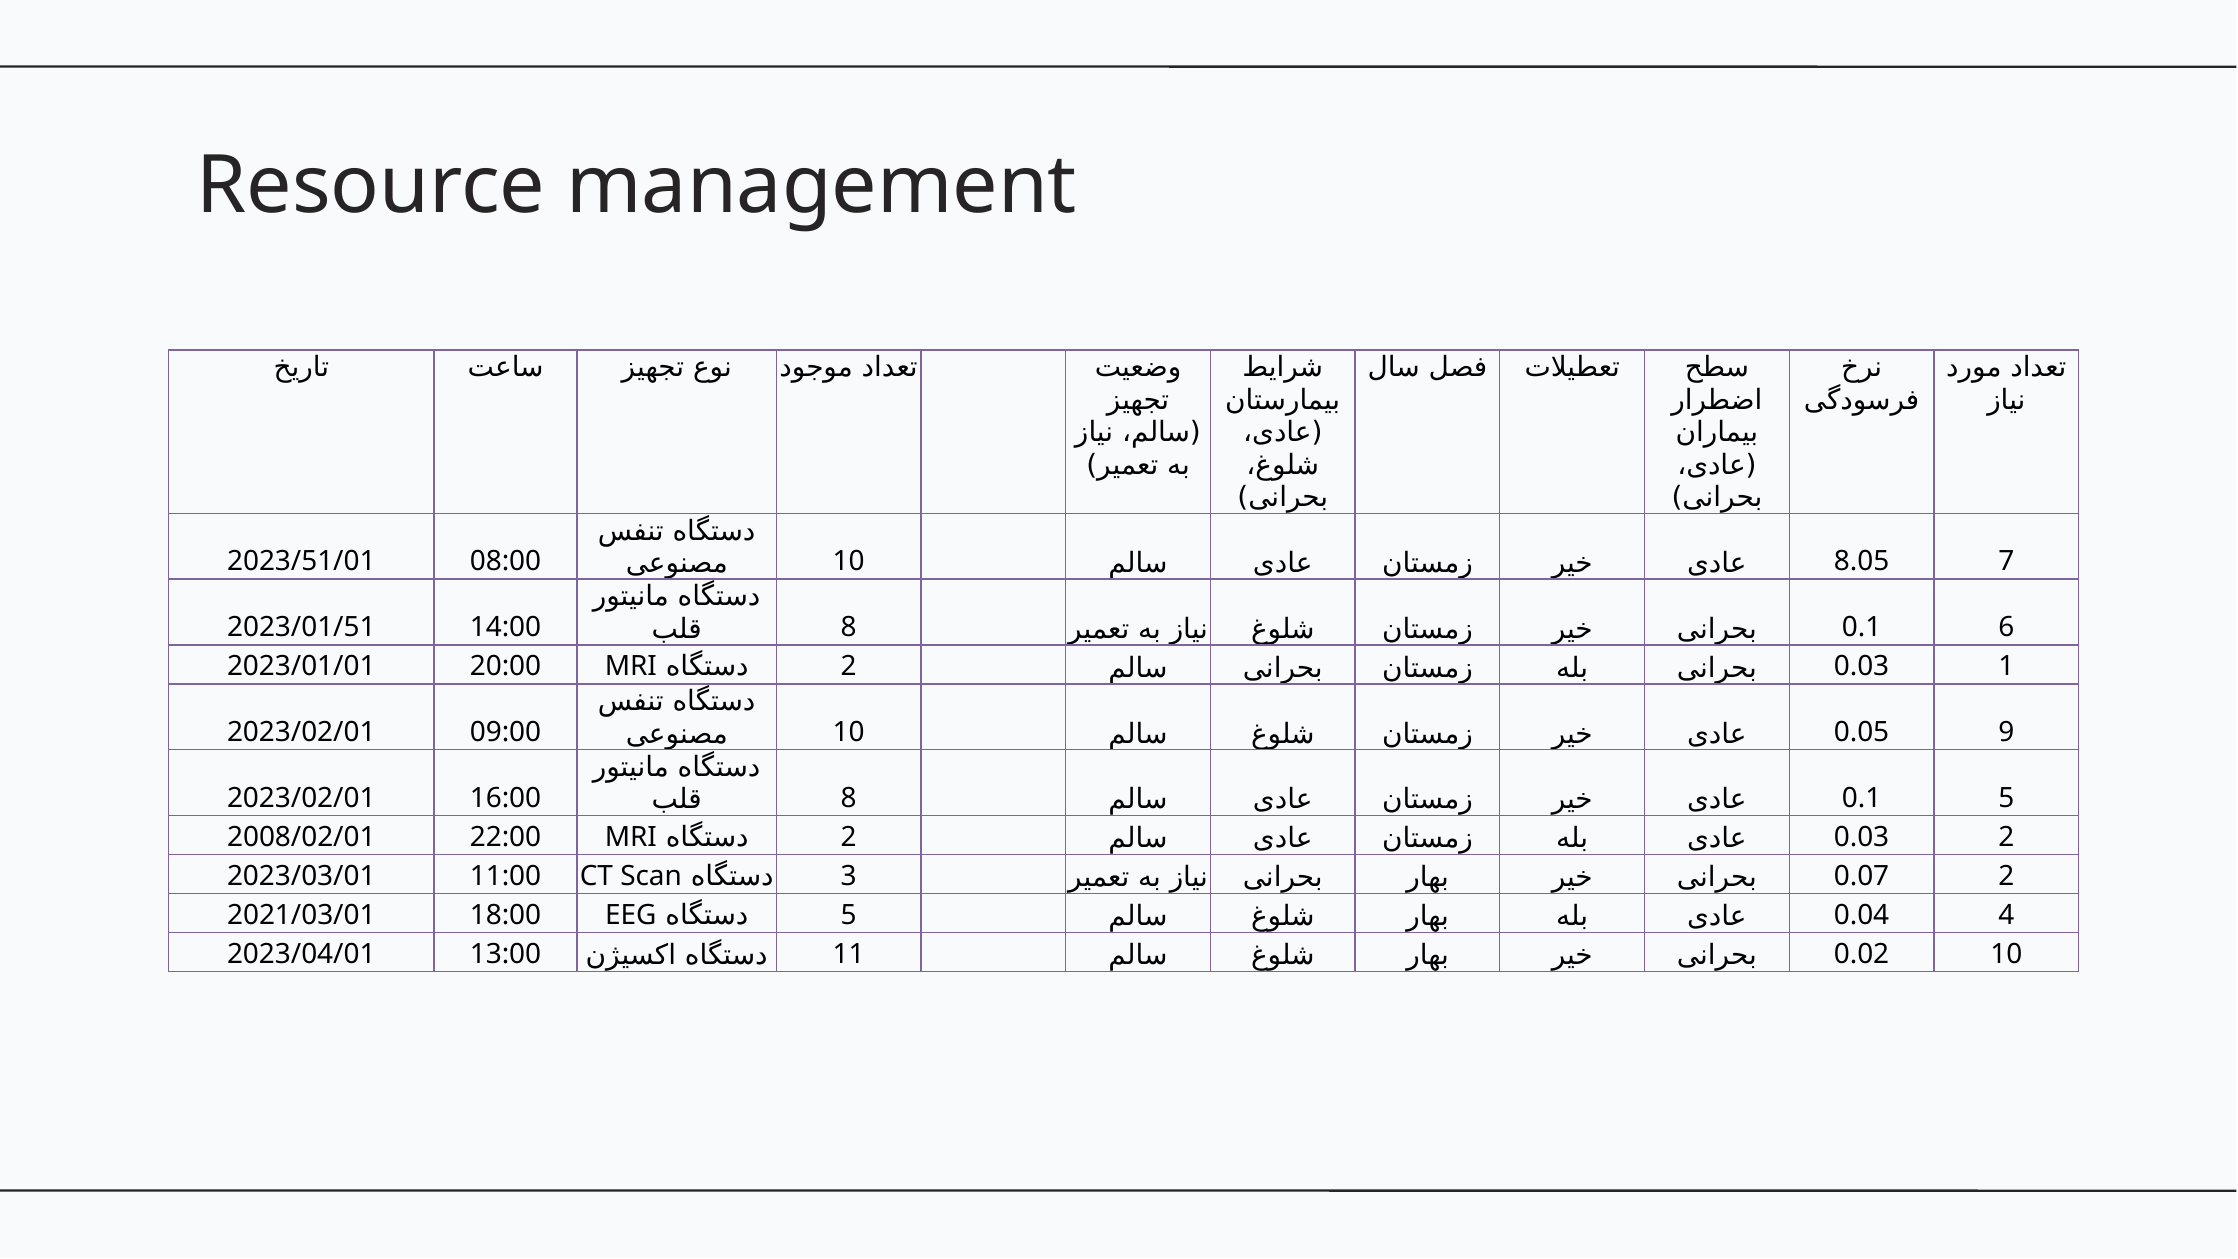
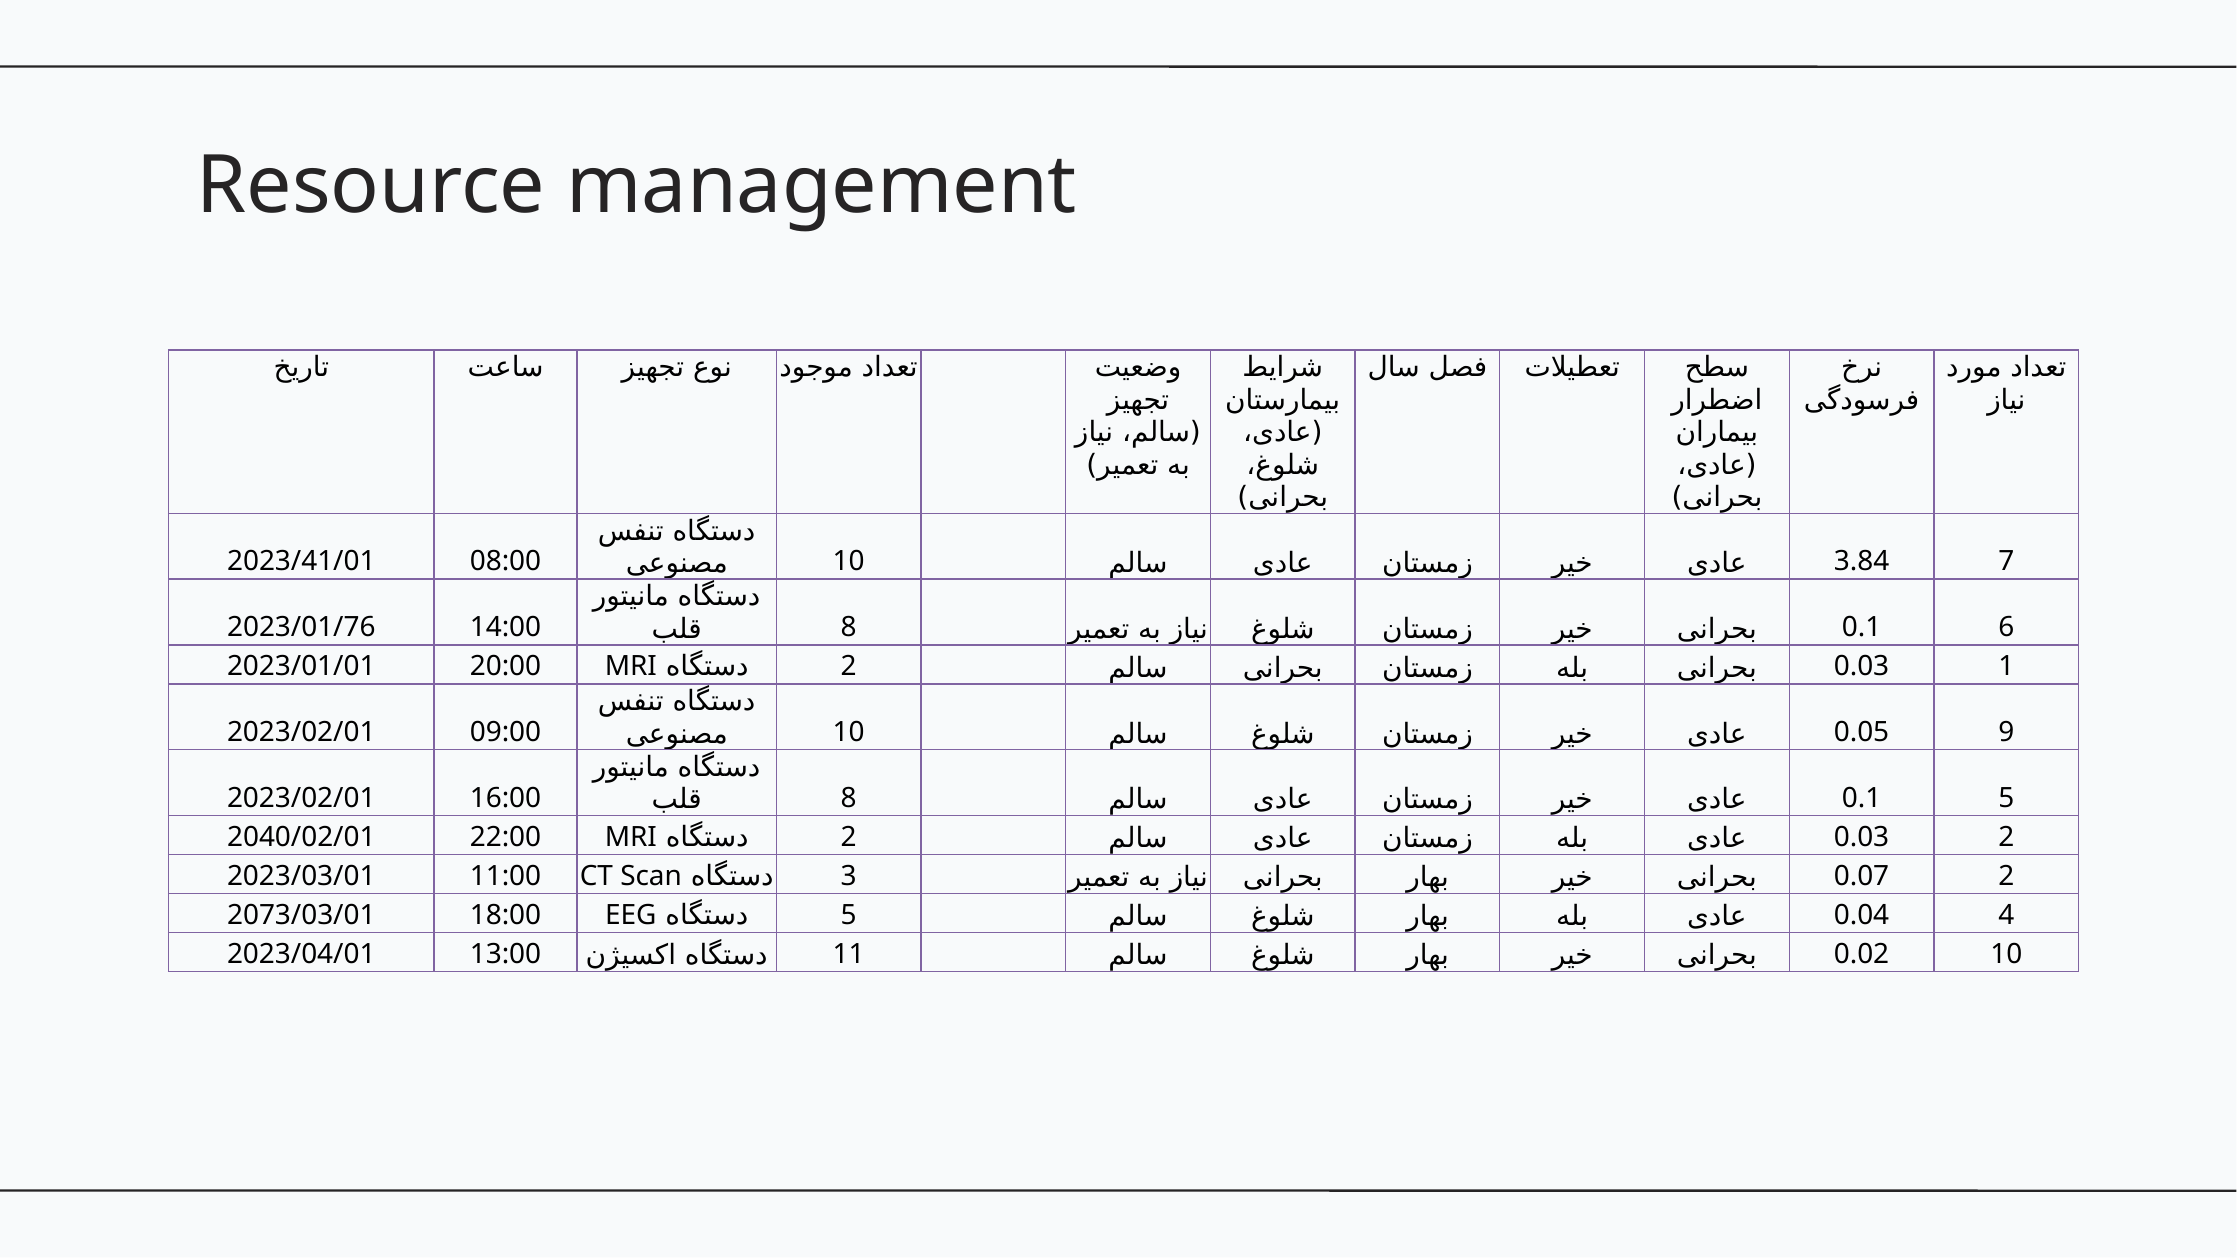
8.05: 8.05 -> 3.84 (1862, 562)
2023/51/01: 2023/51/01 -> 2023/41/01 (301, 562)
2023/01/51: 2023/01/51 -> 2023/01/76 (301, 628)
2008/02/01: 2008/02/01 -> 2040/02/01 (301, 837)
2021/03/01: 2021/03/01 -> 2073/03/01 (301, 915)
